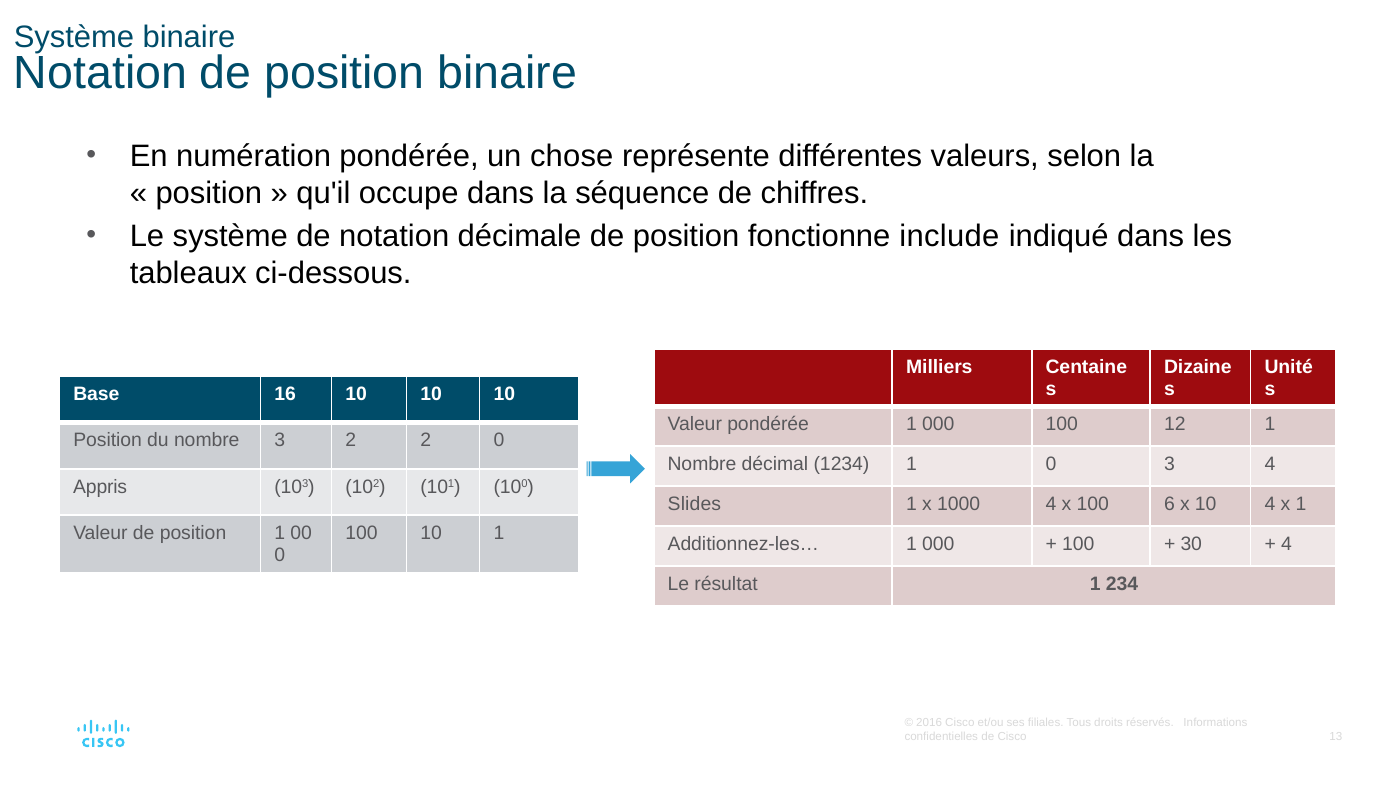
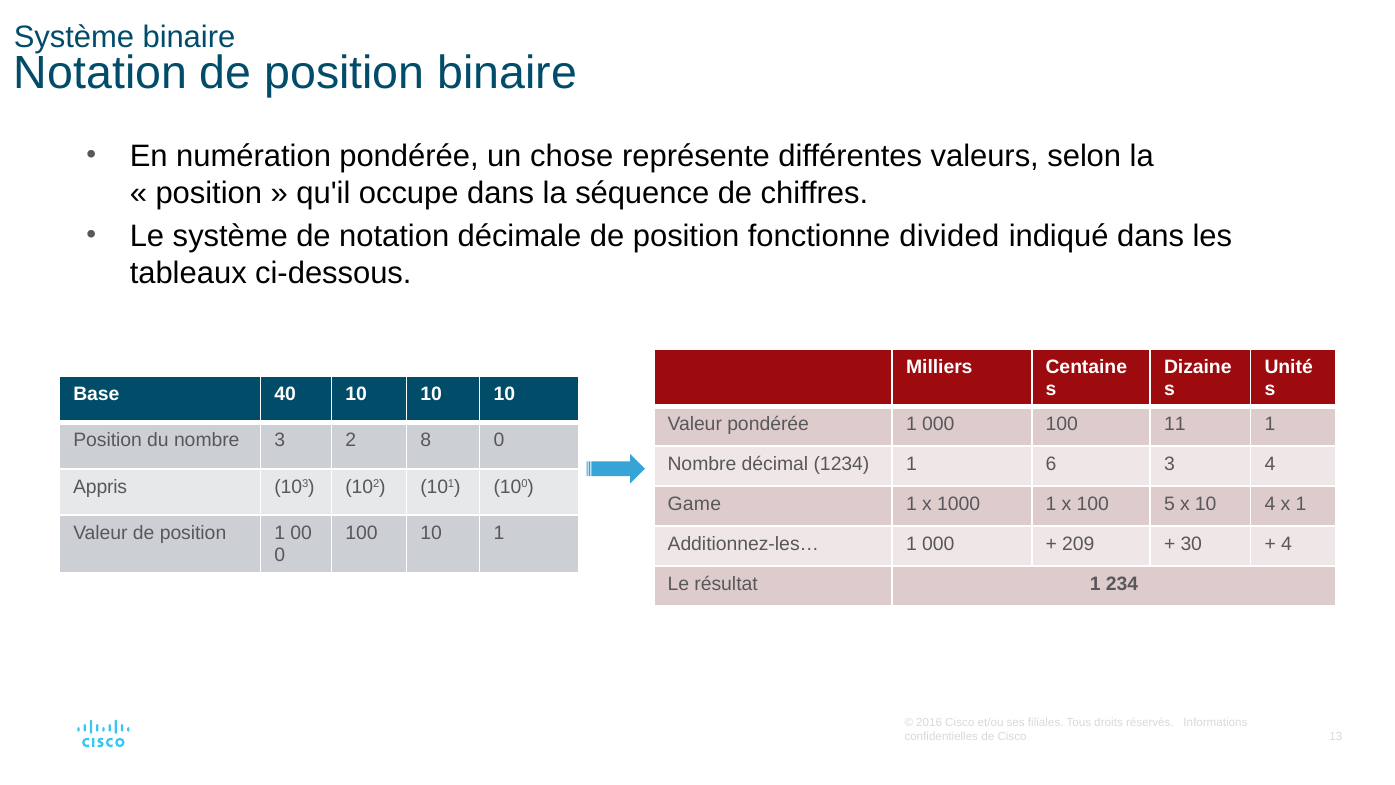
include: include -> divided (949, 236)
16: 16 -> 40 (285, 394)
12: 12 -> 11 (1175, 424)
2 2: 2 -> 8 (426, 440)
1 0: 0 -> 6 (1051, 464)
Slides: Slides -> Game (694, 504)
1000 4: 4 -> 1 (1051, 504)
6: 6 -> 5 (1169, 504)
100: 100 -> 209 (1078, 544)
